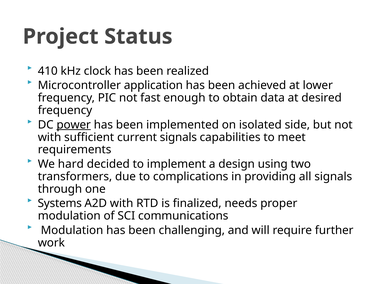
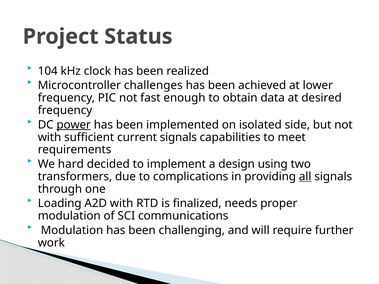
410: 410 -> 104 (48, 71)
application: application -> challenges (153, 85)
all underline: none -> present (305, 177)
Systems: Systems -> Loading (60, 204)
